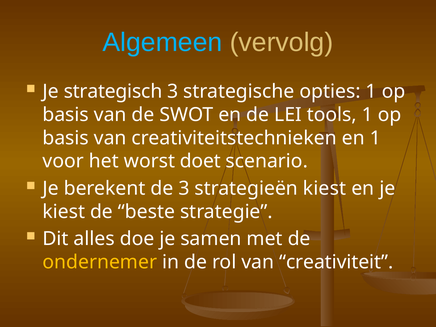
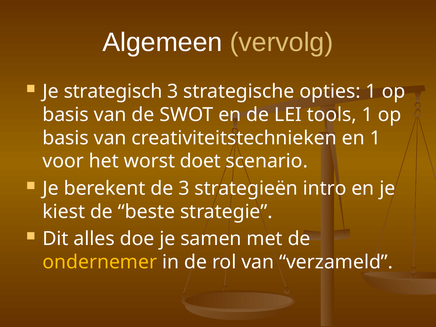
Algemeen colour: light blue -> white (162, 42)
strategieën kiest: kiest -> intro (325, 188)
creativiteit: creativiteit -> verzameld (336, 262)
